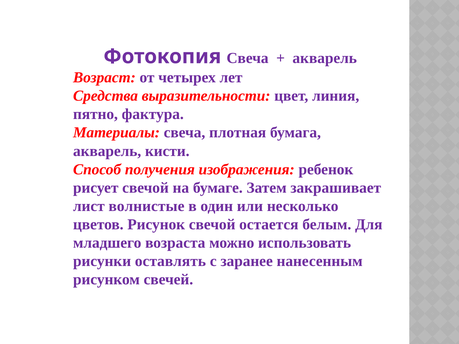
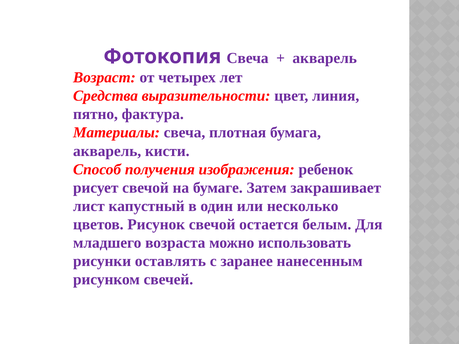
волнистые: волнистые -> капустный (147, 206)
